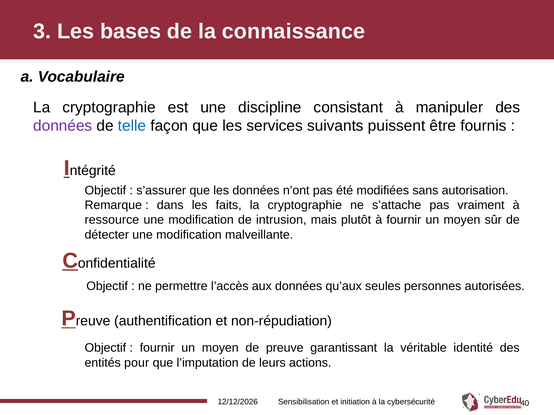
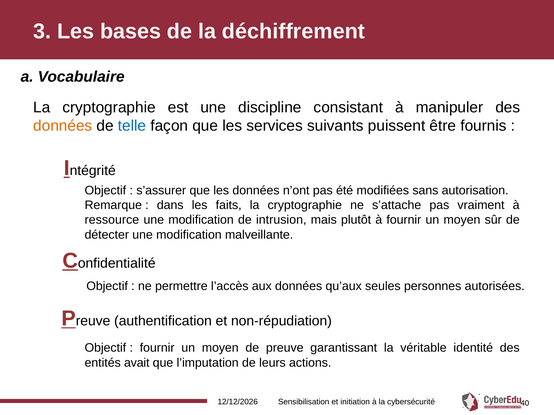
connaissance: connaissance -> déchiffrement (294, 31)
données colour: purple -> orange (63, 126)
pour: pour -> avait (137, 363)
